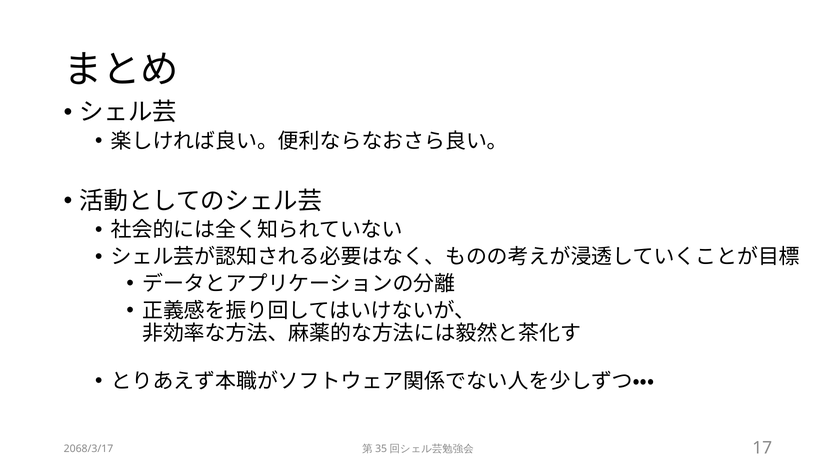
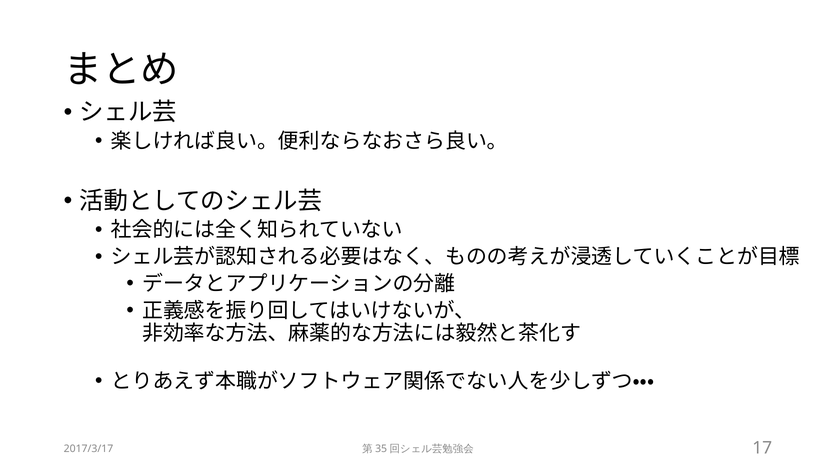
2068/3/17: 2068/3/17 -> 2017/3/17 (88, 449)
